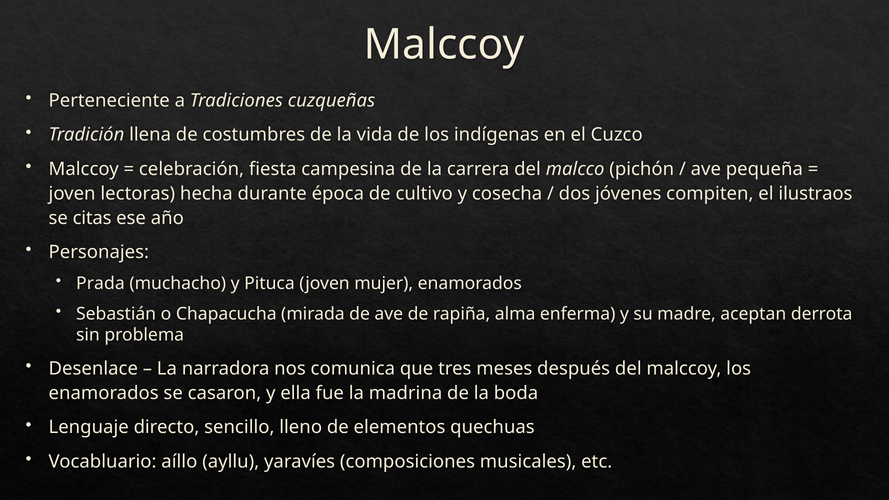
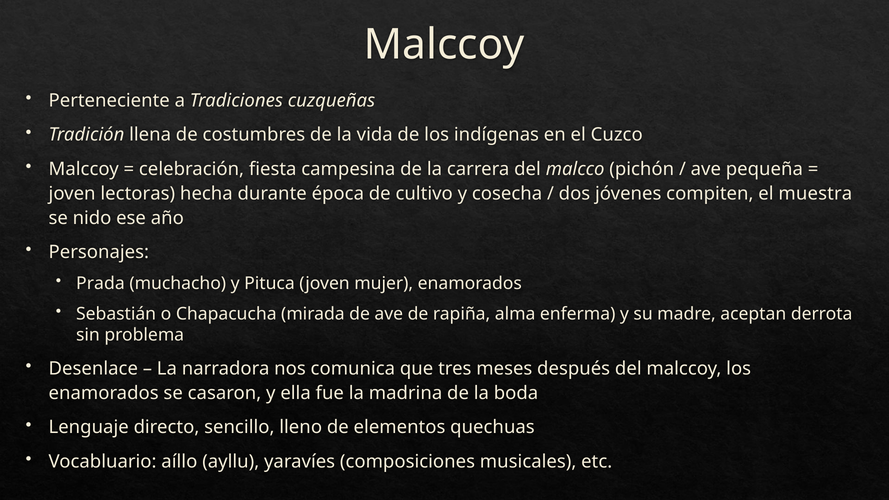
ilustraos: ilustraos -> muestra (815, 193)
citas: citas -> nido (92, 218)
